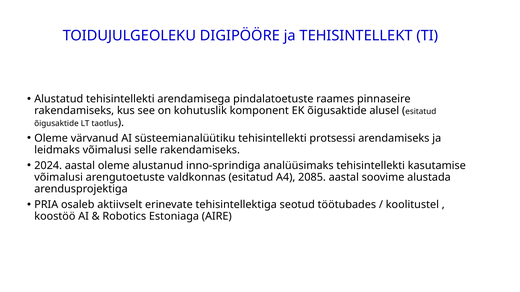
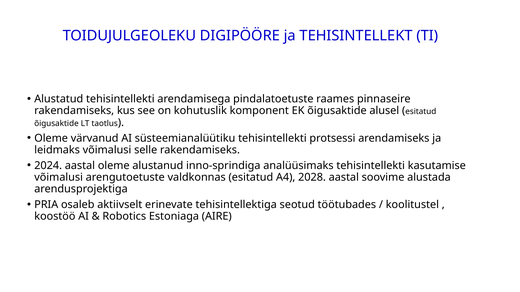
2085: 2085 -> 2028 (312, 178)
